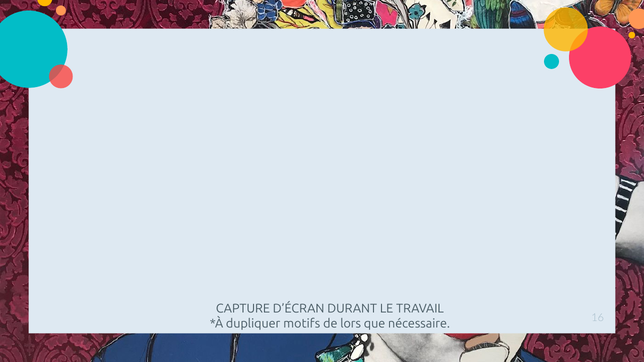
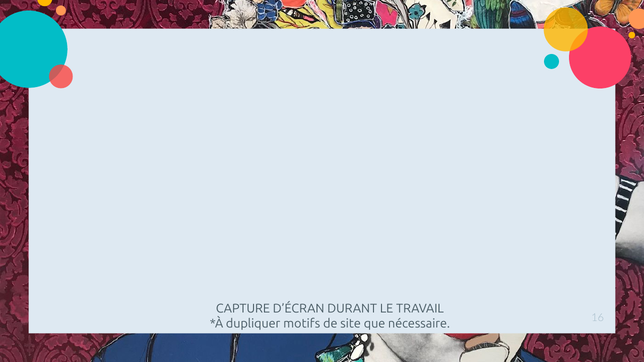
lors: lors -> site (351, 324)
